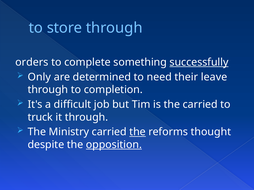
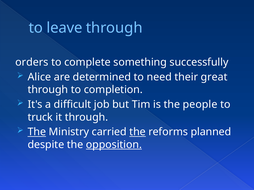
store: store -> leave (64, 28)
successfully underline: present -> none (199, 62)
Only: Only -> Alice (39, 77)
leave: leave -> great (214, 77)
the carried: carried -> people (200, 105)
The underline: none -> present (37, 132)
thought: thought -> planned (211, 132)
